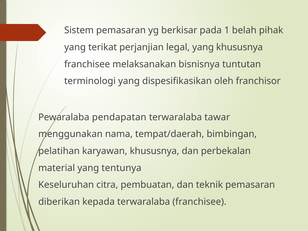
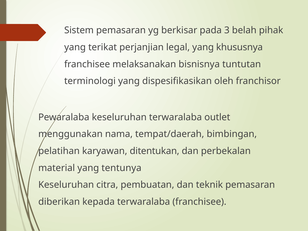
1: 1 -> 3 (227, 30)
Pewaralaba pendapatan: pendapatan -> keseluruhan (119, 117)
tawar: tawar -> outlet (217, 117)
karyawan khususnya: khususnya -> ditentukan (155, 151)
